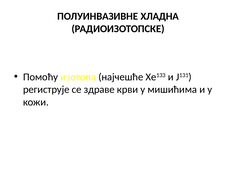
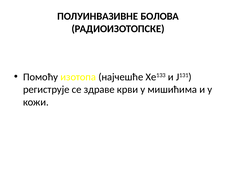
ХЛАДНА: ХЛАДНА -> БОЛОВА (160, 16)
